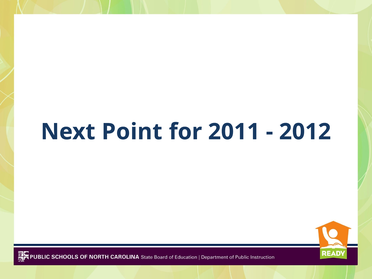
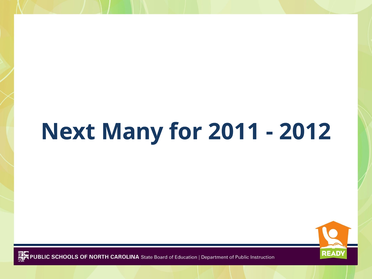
Point: Point -> Many (132, 132)
